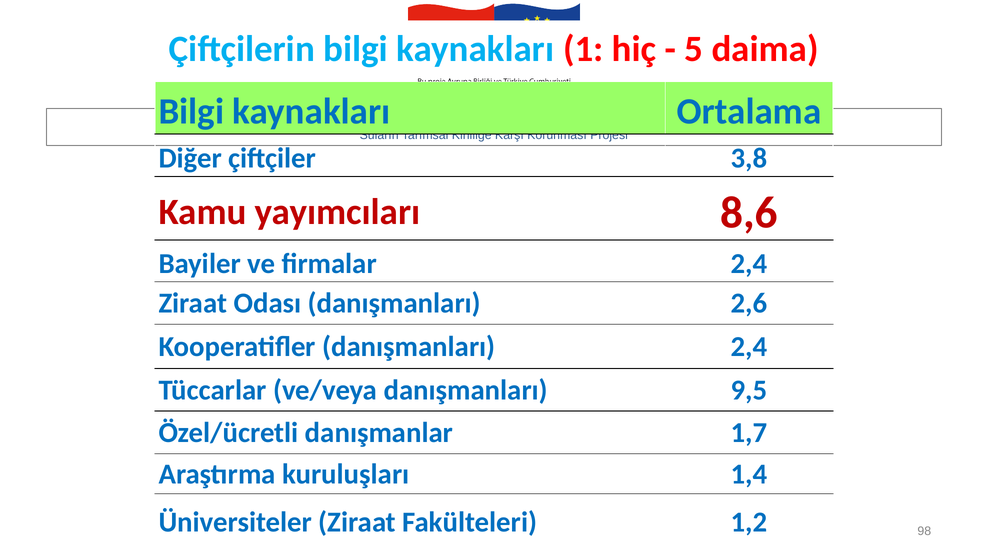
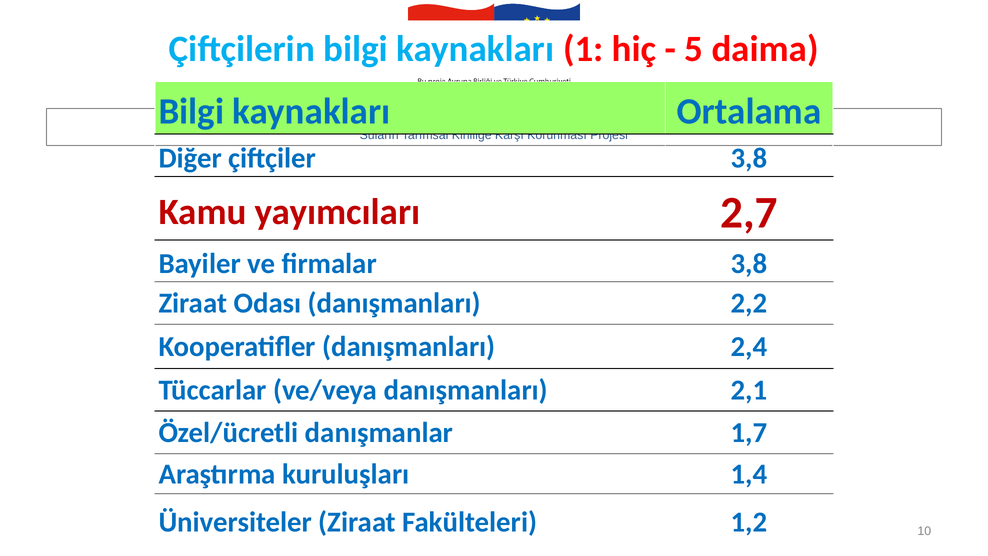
8,6: 8,6 -> 2,7 (749, 213)
firmalar 2,4: 2,4 -> 3,8 (749, 264)
2,6: 2,6 -> 2,2 (749, 303)
9,5: 9,5 -> 2,1 (749, 390)
98: 98 -> 10 (924, 531)
